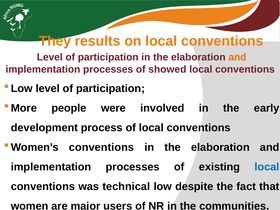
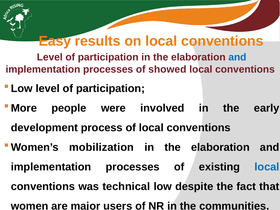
They: They -> Easy (55, 41)
and colour: orange -> blue (237, 57)
conventions: conventions -> mobilization (102, 147)
